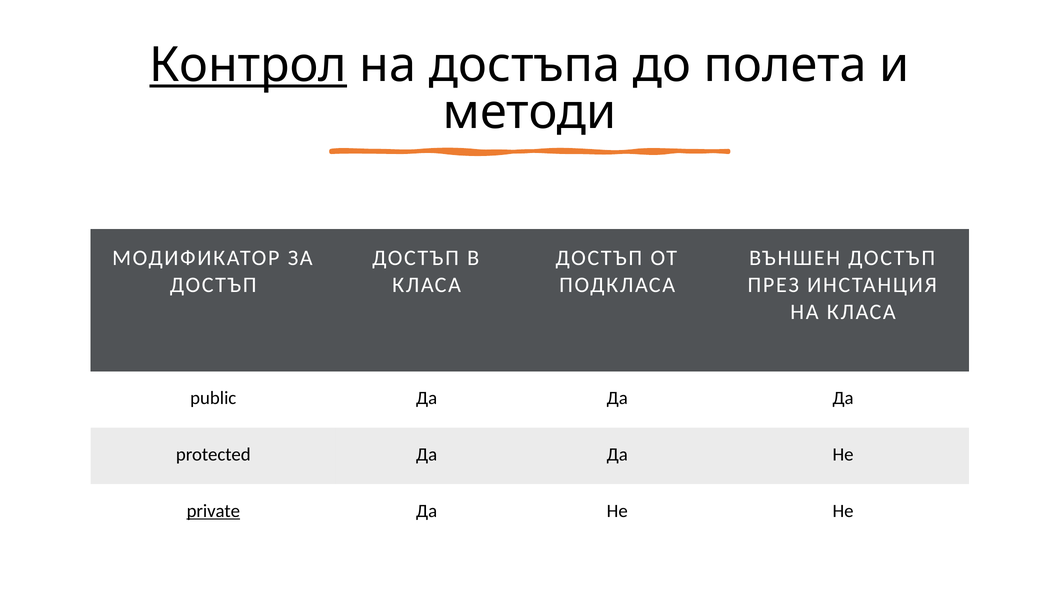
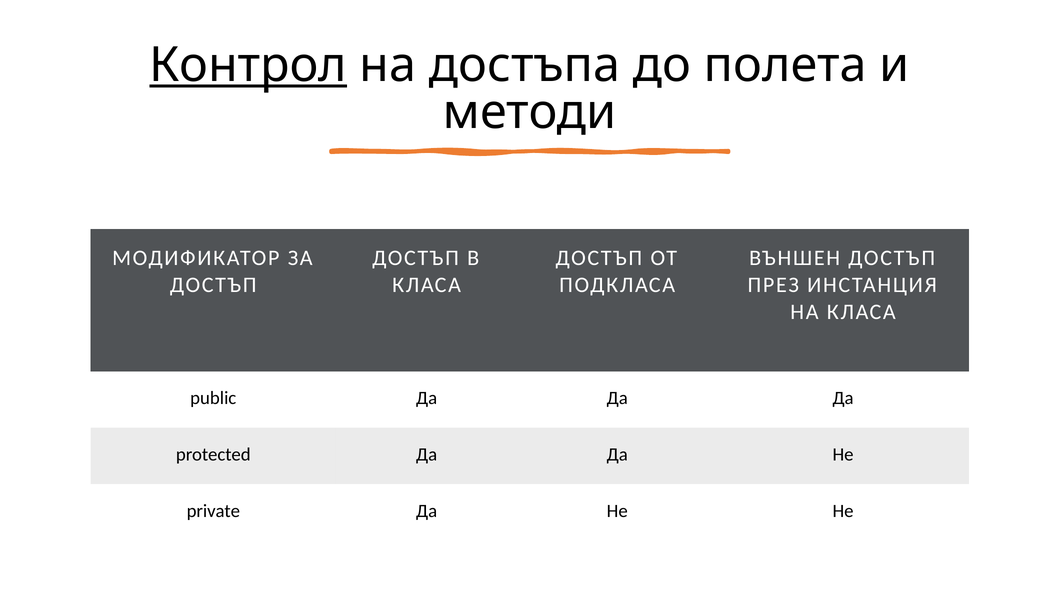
private underline: present -> none (213, 511)
